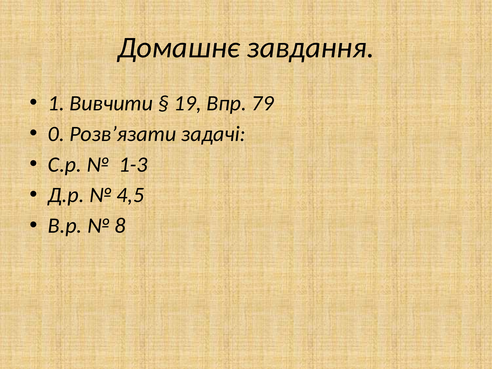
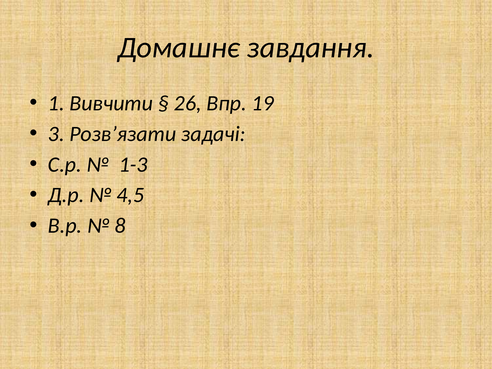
19: 19 -> 26 (188, 103)
79: 79 -> 19 (263, 103)
0: 0 -> 3 (56, 134)
